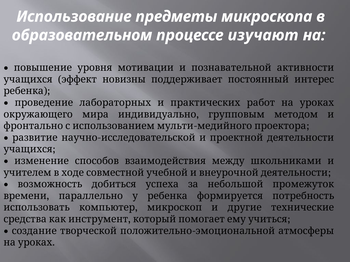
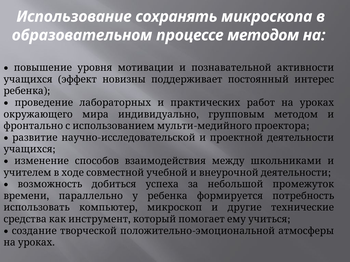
предметы: предметы -> сохранять (176, 17)
процессе изучают: изучают -> методом (263, 35)
